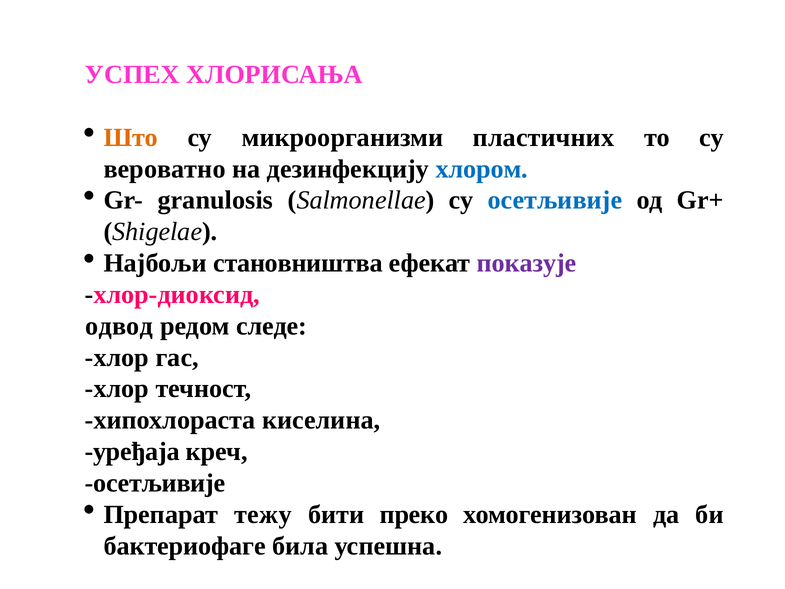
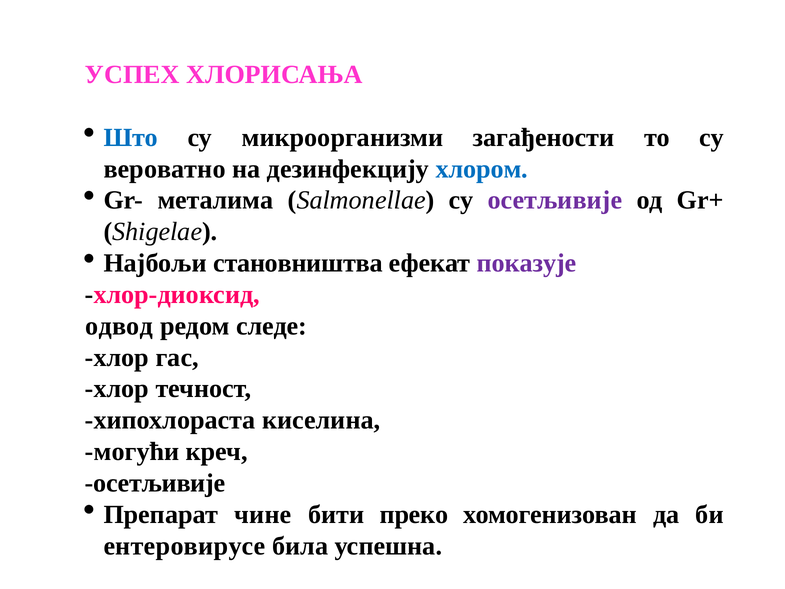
Што colour: orange -> blue (131, 137)
пластичних: пластичних -> загађености (544, 137)
granulosis: granulosis -> металима (215, 200)
осетљивије colour: blue -> purple (555, 200)
уређаја: уређаја -> могући (132, 451)
тежу: тежу -> чине (263, 514)
бактериофаге: бактериофаге -> ентеровирусе (184, 546)
